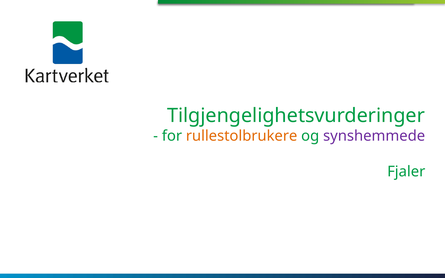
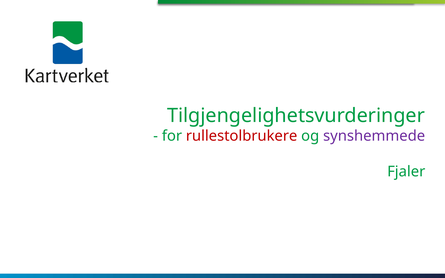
rullestolbrukere colour: orange -> red (242, 136)
